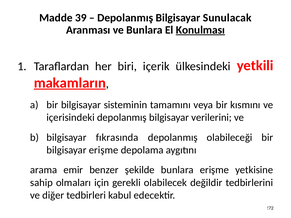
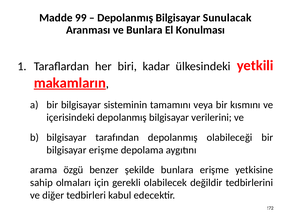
39: 39 -> 99 (81, 18)
Konulması underline: present -> none (200, 30)
içerik: içerik -> kadar (156, 66)
fıkrasında: fıkrasında -> tarafından (117, 138)
emir: emir -> özgü (73, 170)
